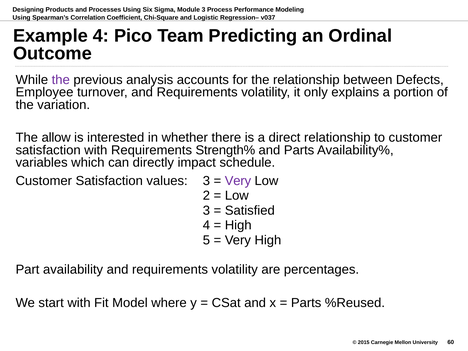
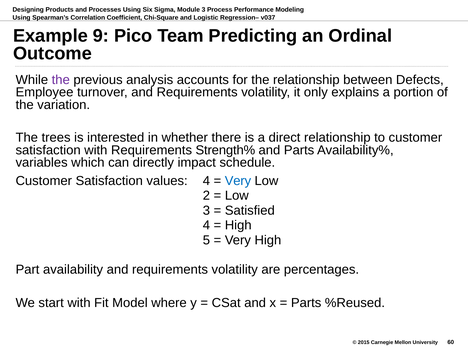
Example 4: 4 -> 9 (101, 36)
allow: allow -> trees (56, 138)
values 3: 3 -> 4 (206, 181)
Very colour: purple -> blue (238, 181)
